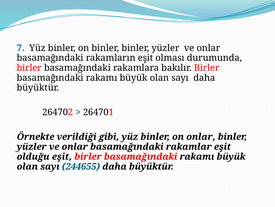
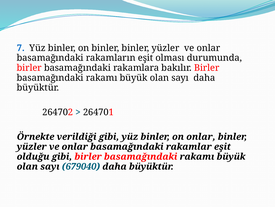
olduğu eşit: eşit -> gibi (62, 156)
244655: 244655 -> 679040 (81, 166)
